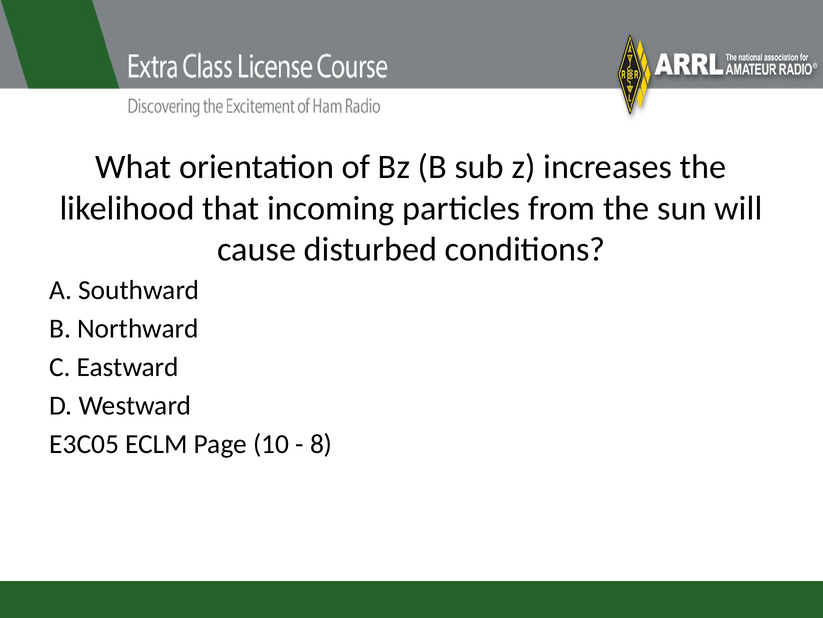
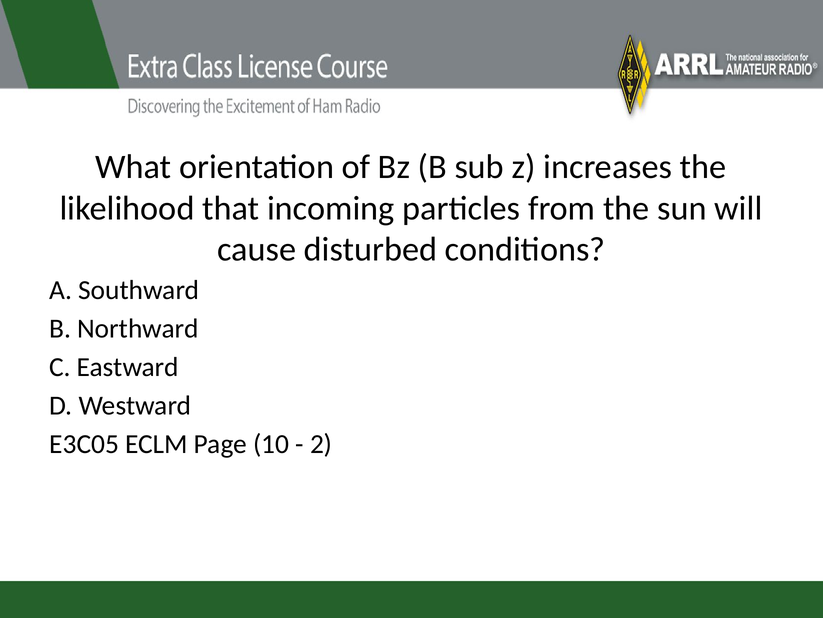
8: 8 -> 2 (321, 443)
